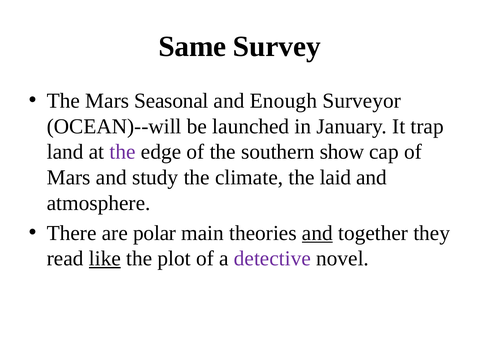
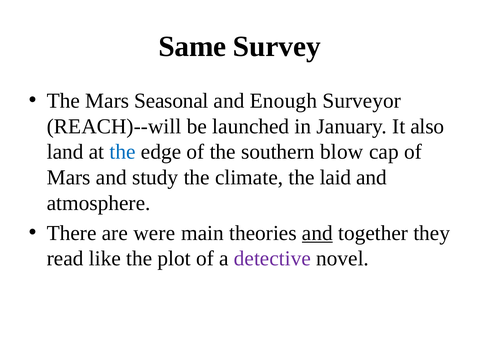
OCEAN)--will: OCEAN)--will -> REACH)--will (114, 126)
trap: trap -> also (427, 126)
the colour: purple -> blue (123, 152)
show: show -> blow (342, 152)
polar: polar -> were (154, 233)
like underline: present -> none (105, 259)
